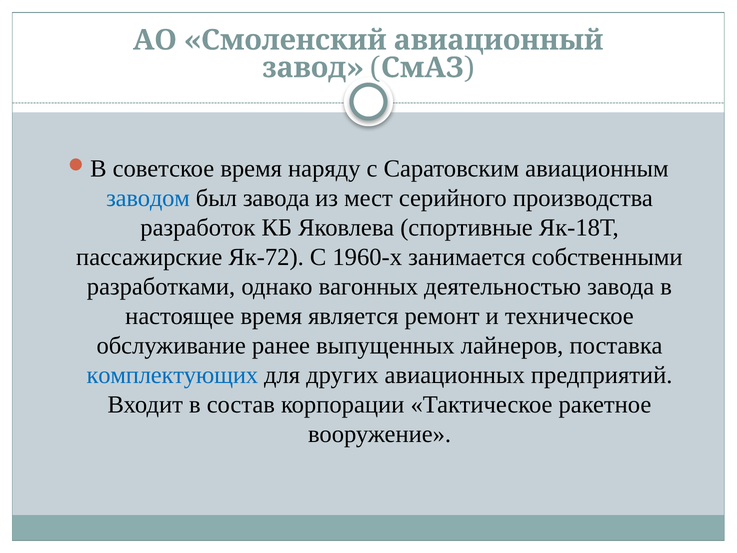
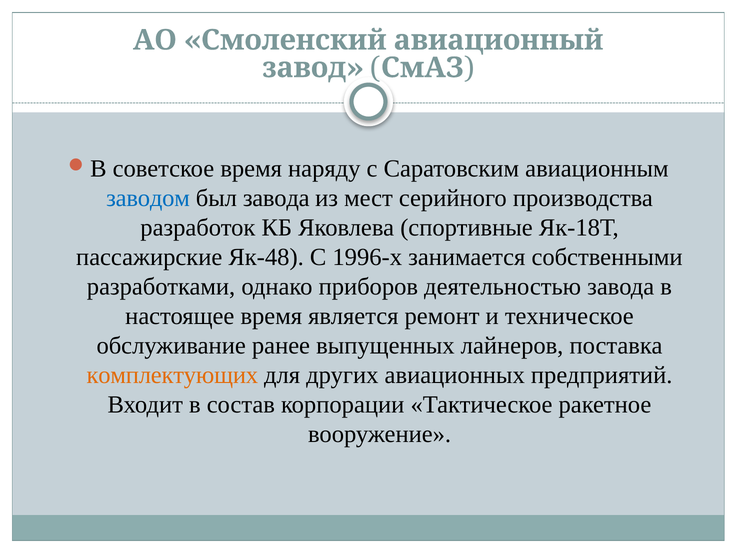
Як-72: Як-72 -> Як-48 (266, 257)
1960-х: 1960-х -> 1996-х (367, 257)
вагонных: вагонных -> приборов (368, 287)
комплектующих colour: blue -> orange (172, 375)
